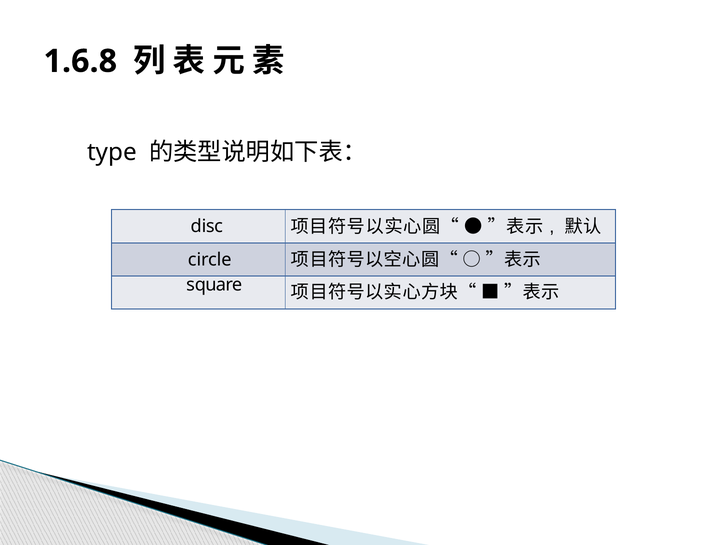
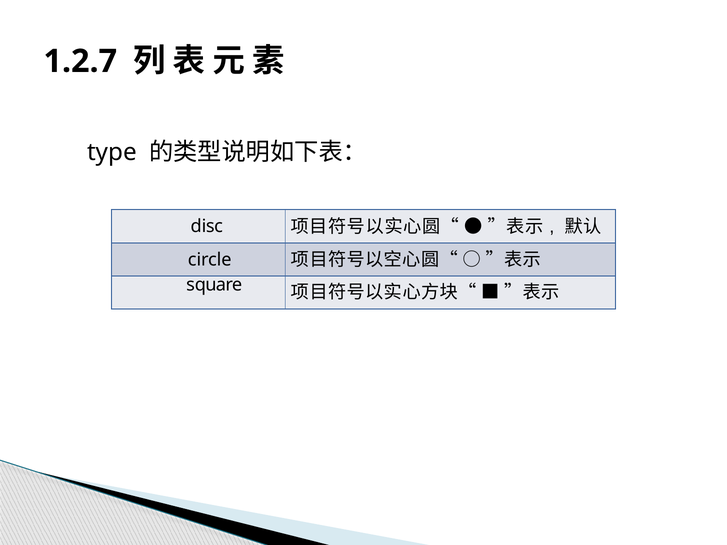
1.6.8: 1.6.8 -> 1.2.7 (80, 61)
